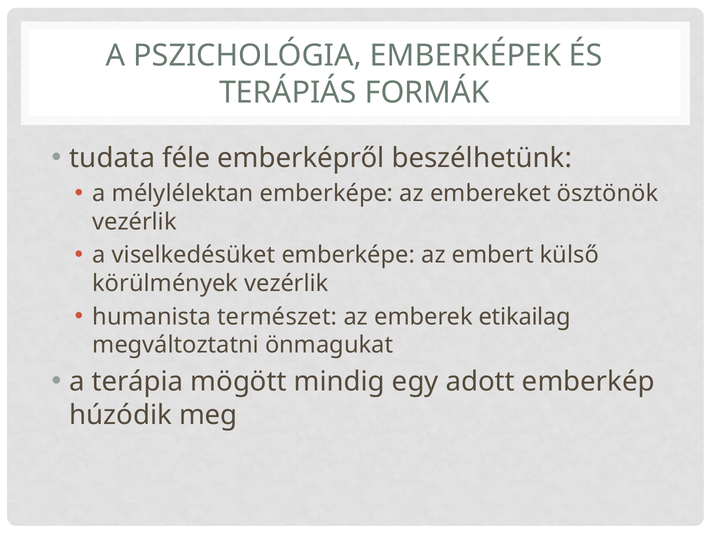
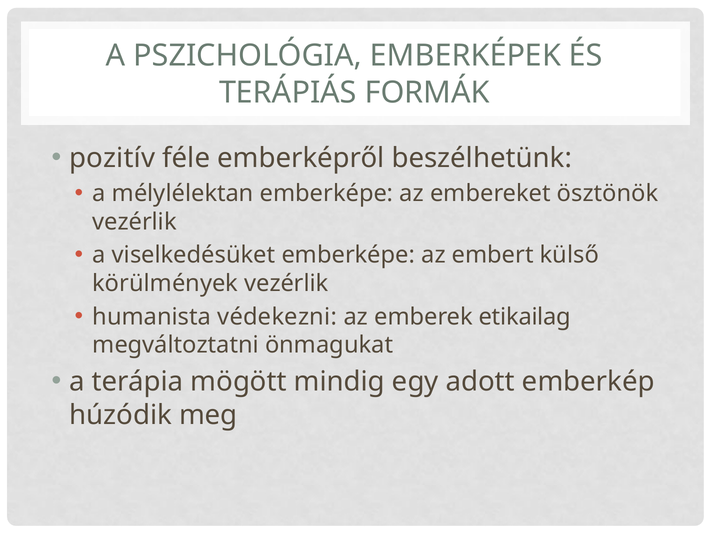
tudata: tudata -> pozitív (112, 158)
természet: természet -> védekezni (277, 317)
